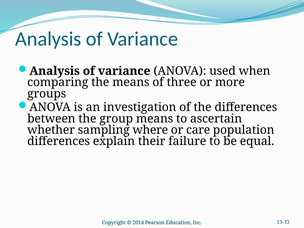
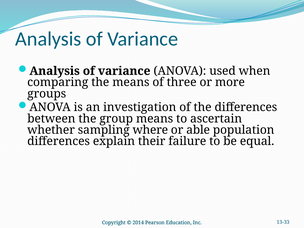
care: care -> able (198, 130)
